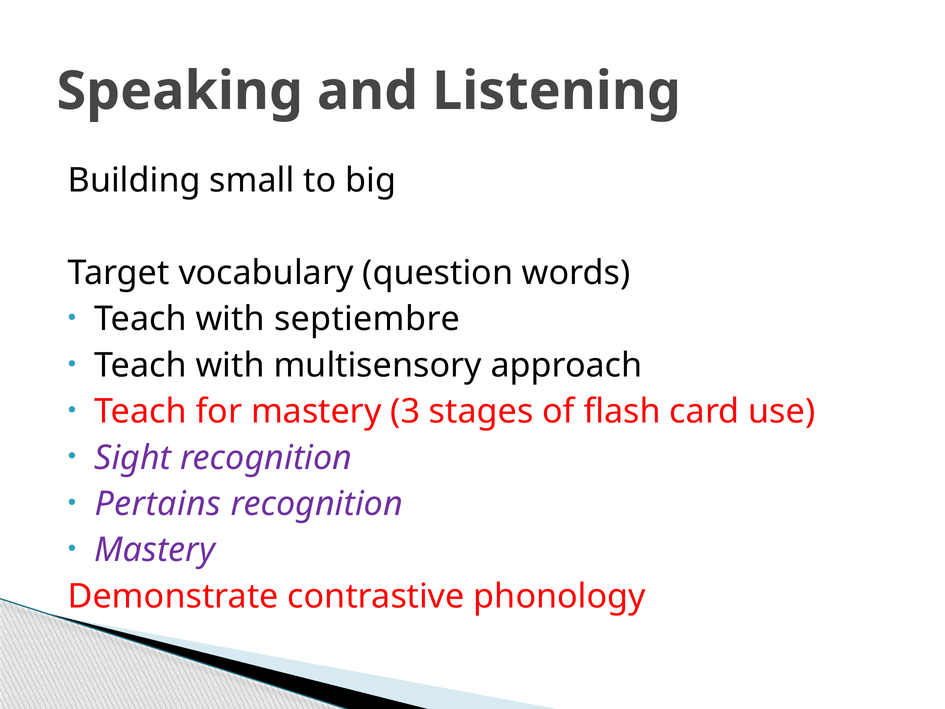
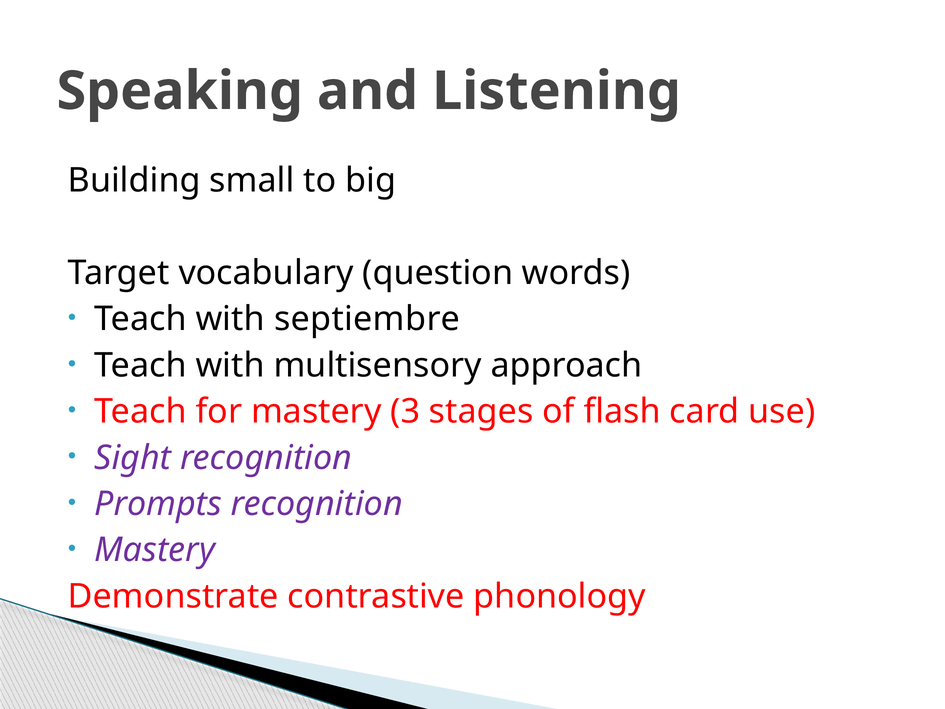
Pertains: Pertains -> Prompts (158, 504)
